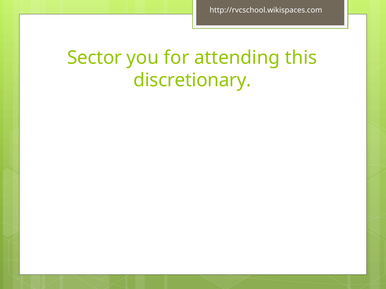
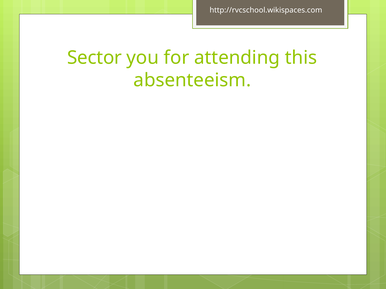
discretionary: discretionary -> absenteeism (192, 80)
